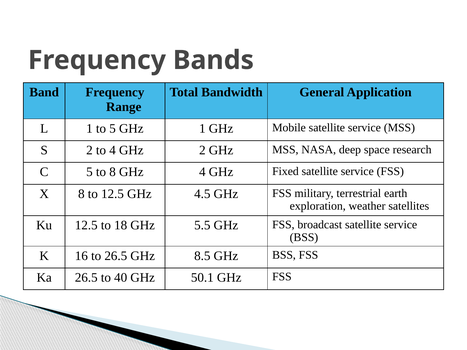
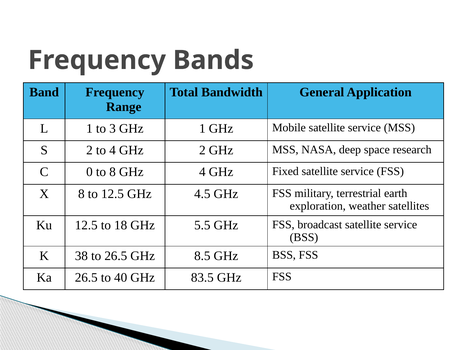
to 5: 5 -> 3 (113, 129)
C 5: 5 -> 0 (89, 172)
16: 16 -> 38 (81, 256)
50.1: 50.1 -> 83.5 (202, 278)
